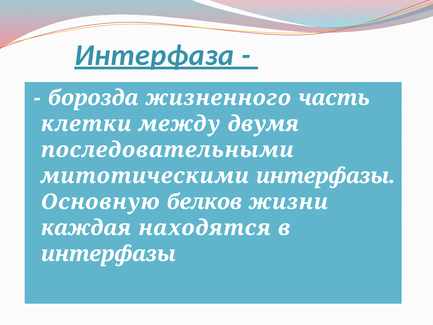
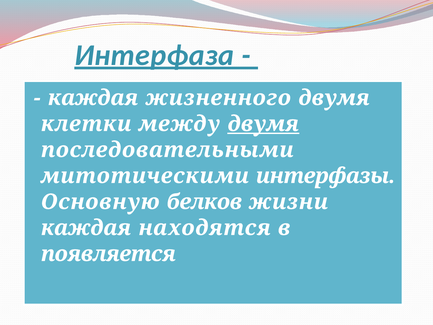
борозда: борозда -> каждая (93, 98)
жизненного часть: часть -> двумя (334, 98)
двумя underline: none -> present (263, 124)
интерфазы: интерфазы -> появляется (108, 254)
